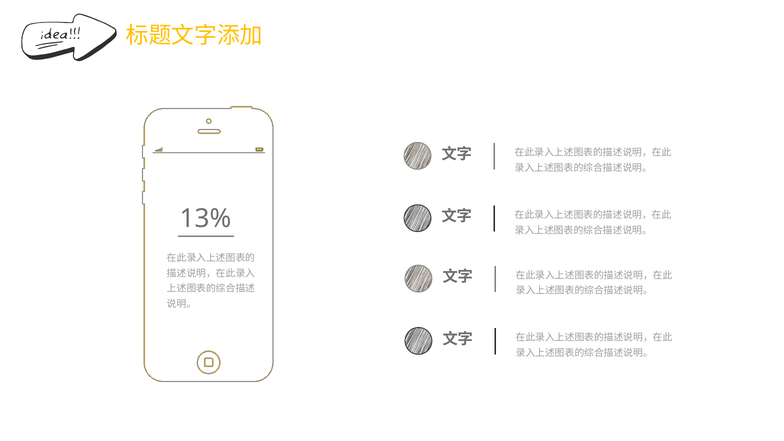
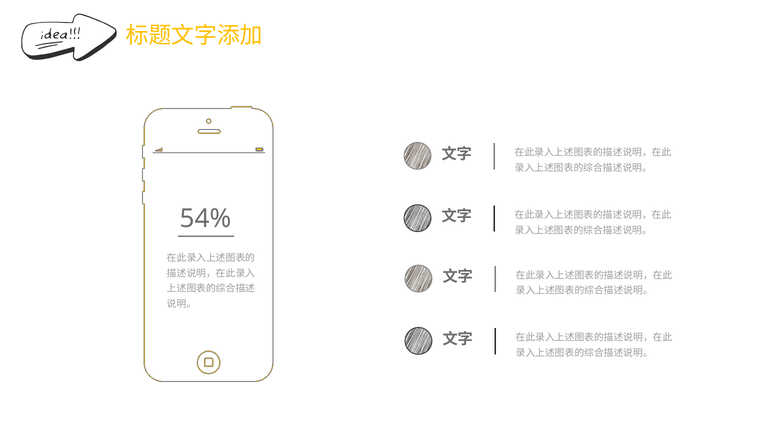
13%: 13% -> 54% (206, 219)
